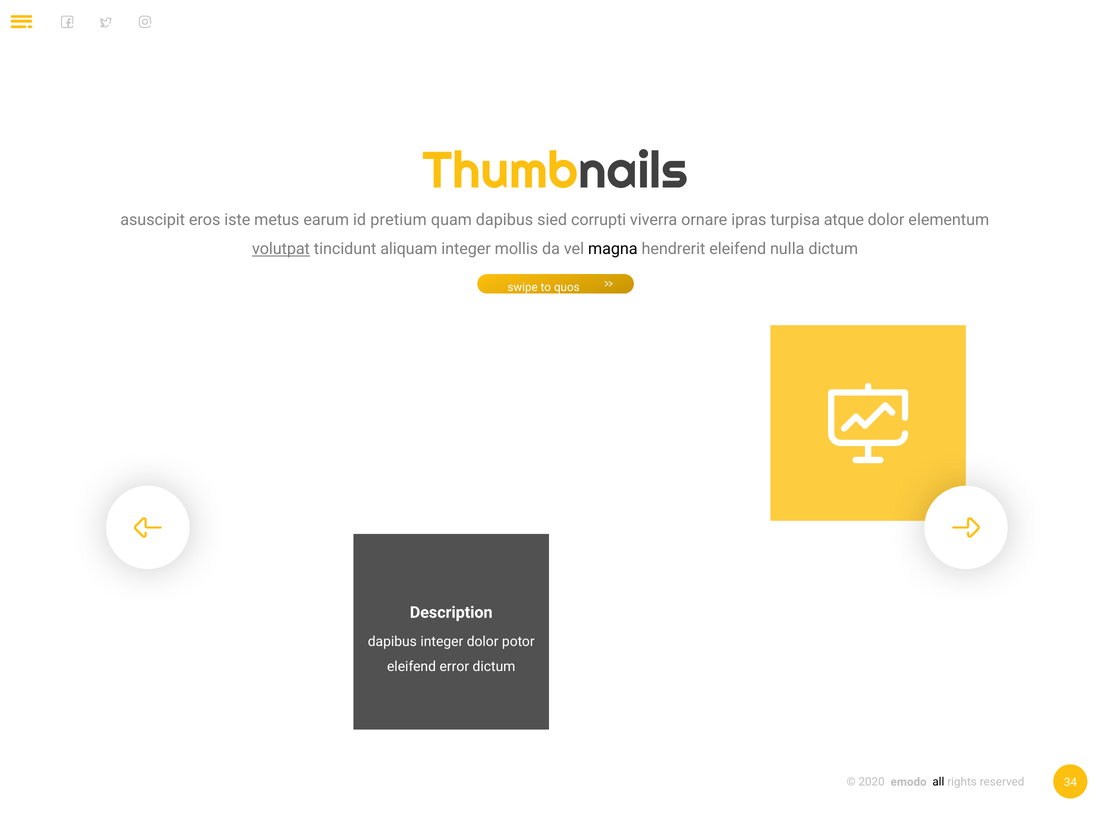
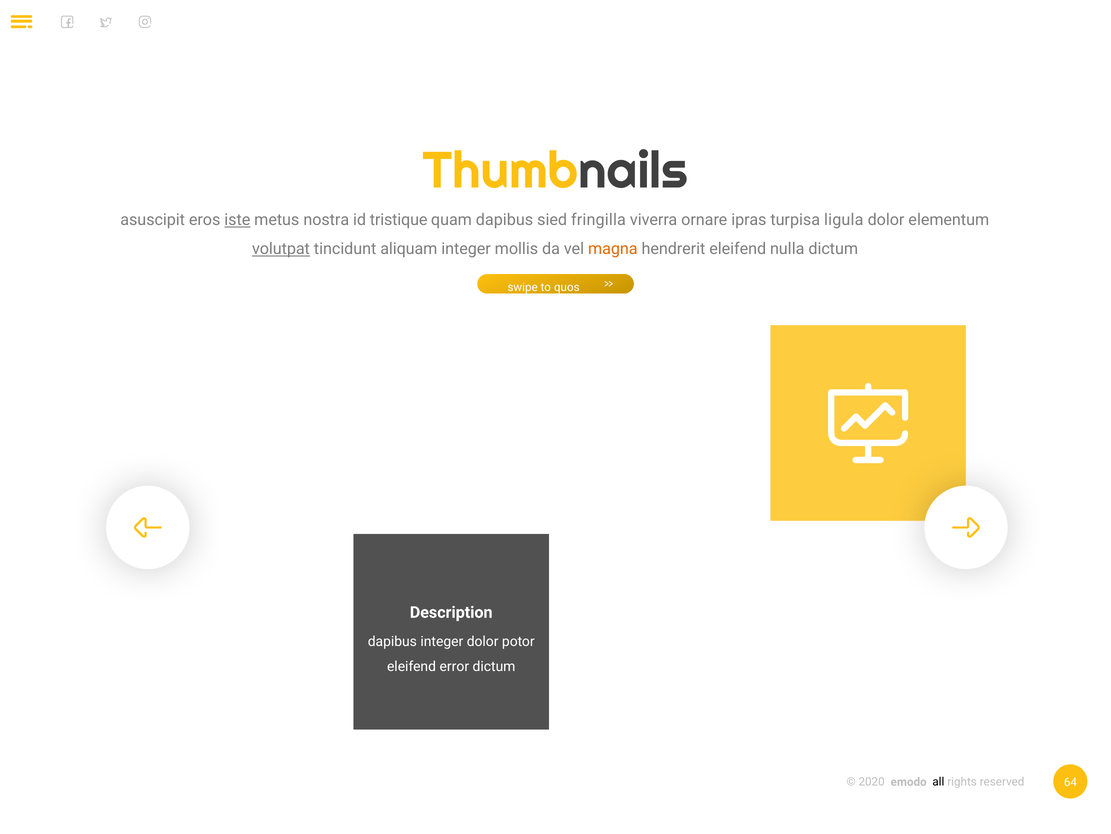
iste underline: none -> present (237, 220)
earum: earum -> nostra (326, 220)
pretium: pretium -> tristique (399, 220)
corrupti: corrupti -> fringilla (598, 220)
atque: atque -> ligula (844, 220)
magna colour: black -> orange (613, 249)
34: 34 -> 64 (1070, 781)
